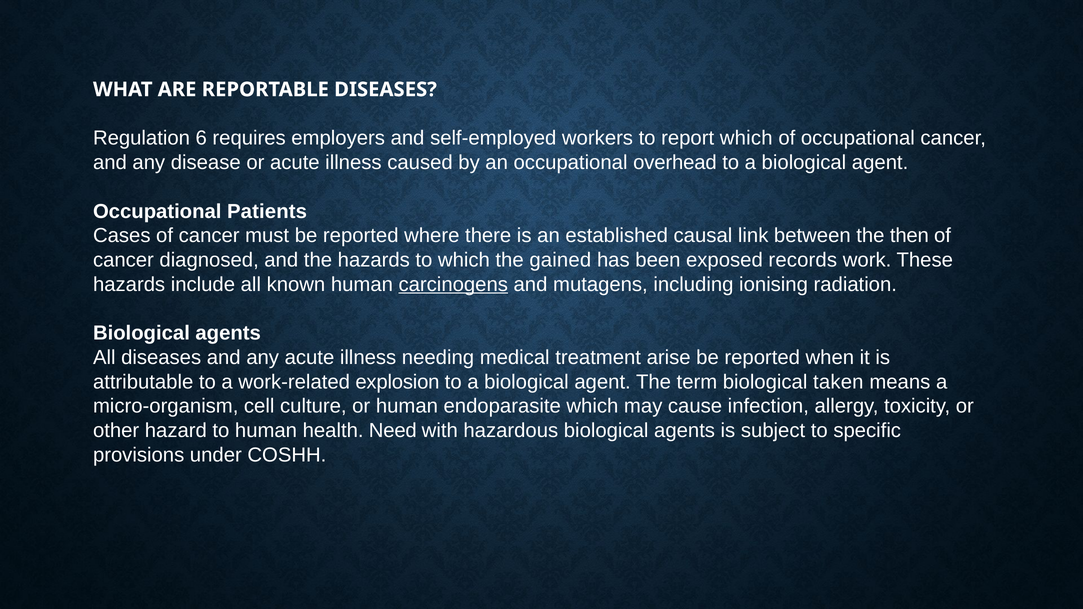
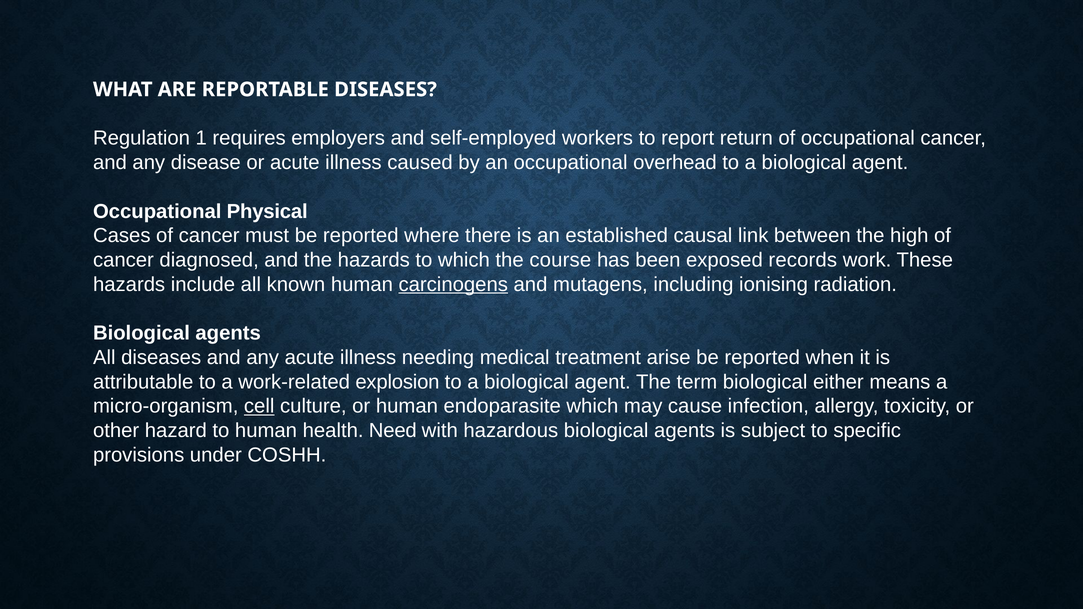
6: 6 -> 1 (201, 138)
report which: which -> return (746, 138)
Patients: Patients -> Physical (267, 211)
then: then -> high (909, 236)
gained: gained -> course (560, 260)
taken: taken -> either (838, 382)
cell underline: none -> present (259, 406)
